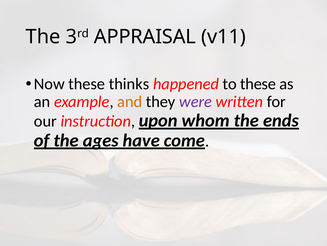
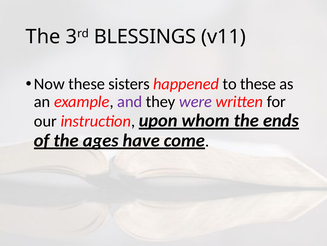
APPRAISAL: APPRAISAL -> BLESSINGS (145, 37)
thinks: thinks -> sisters (129, 84)
and colour: orange -> purple (130, 101)
